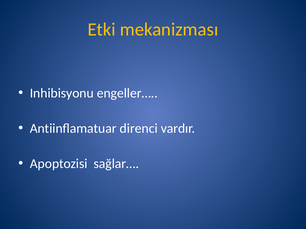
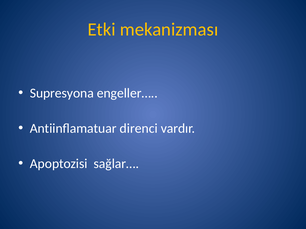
Inhibisyonu: Inhibisyonu -> Supresyona (62, 93)
